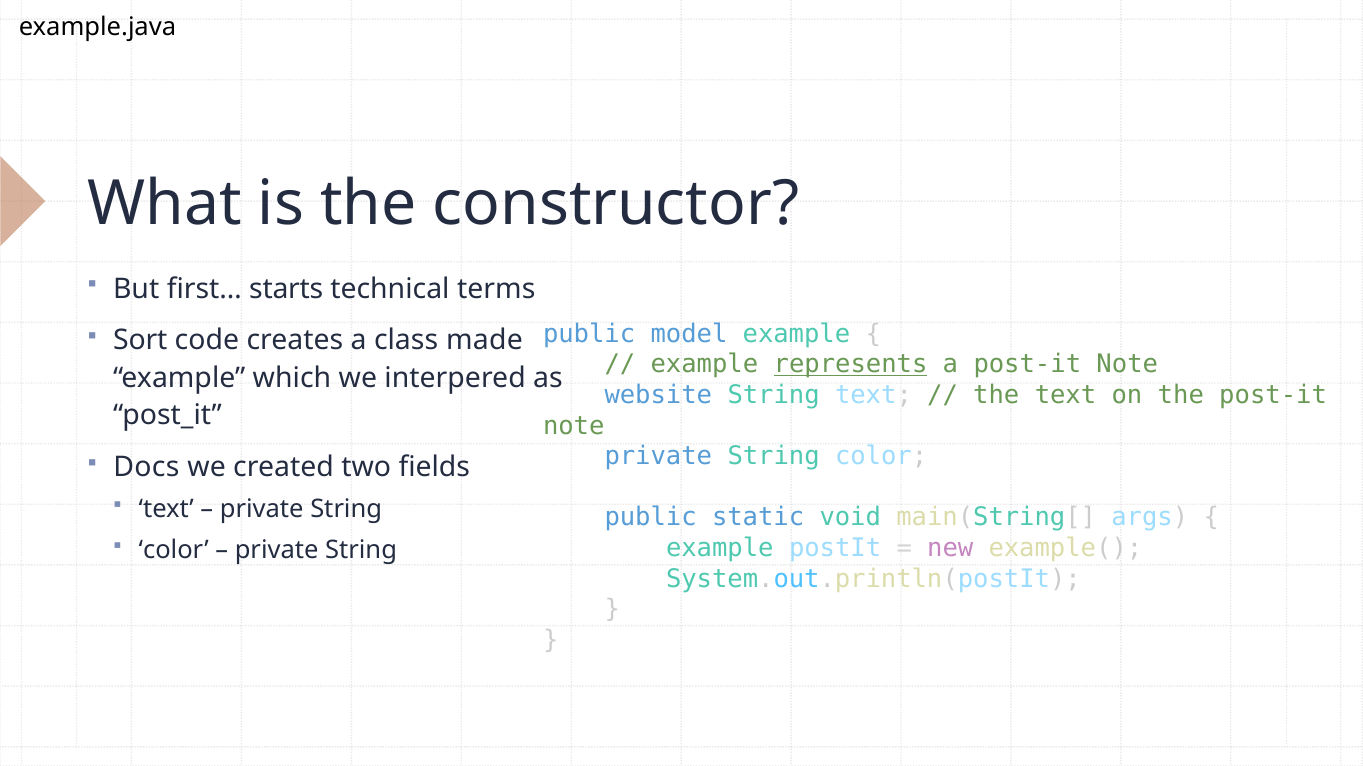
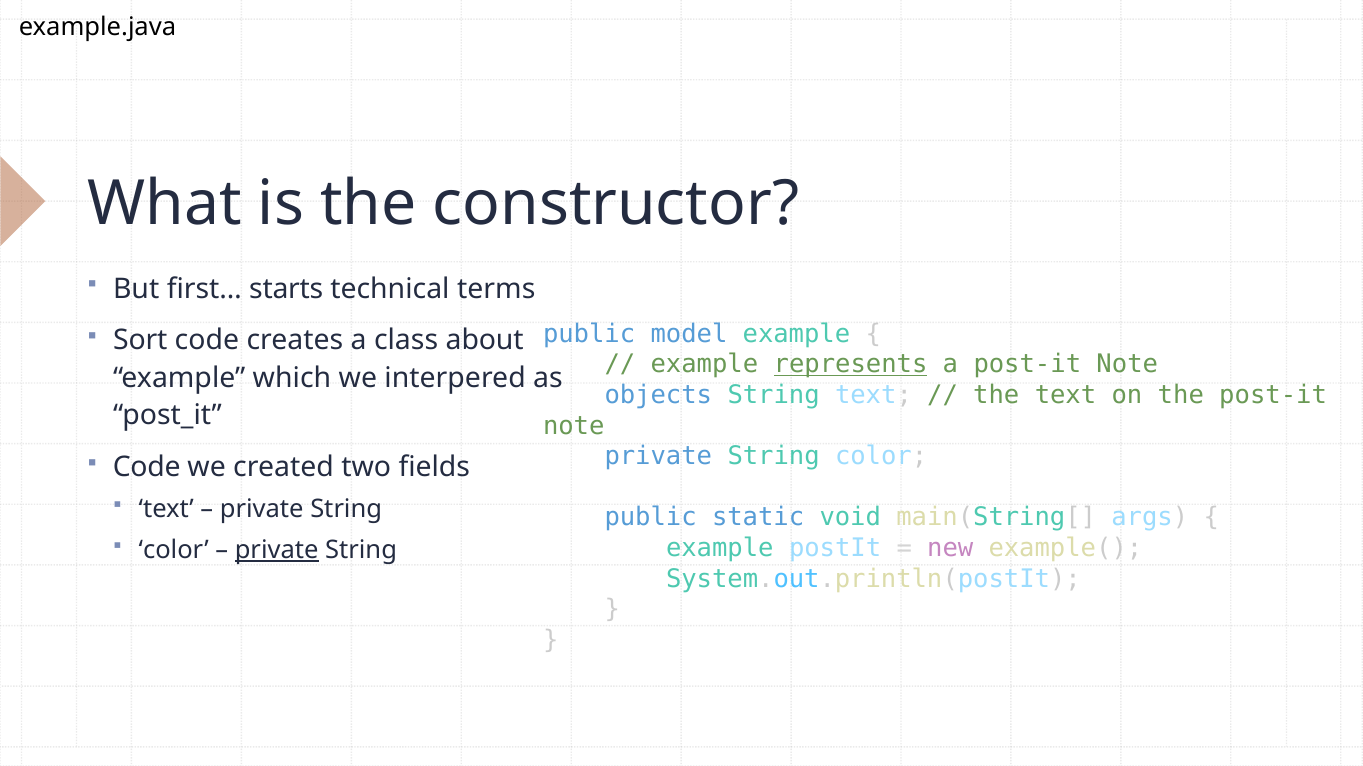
made: made -> about (485, 341)
website: website -> objects (658, 395)
Docs: Docs -> Code (147, 467)
private underline: none -> present (277, 551)
